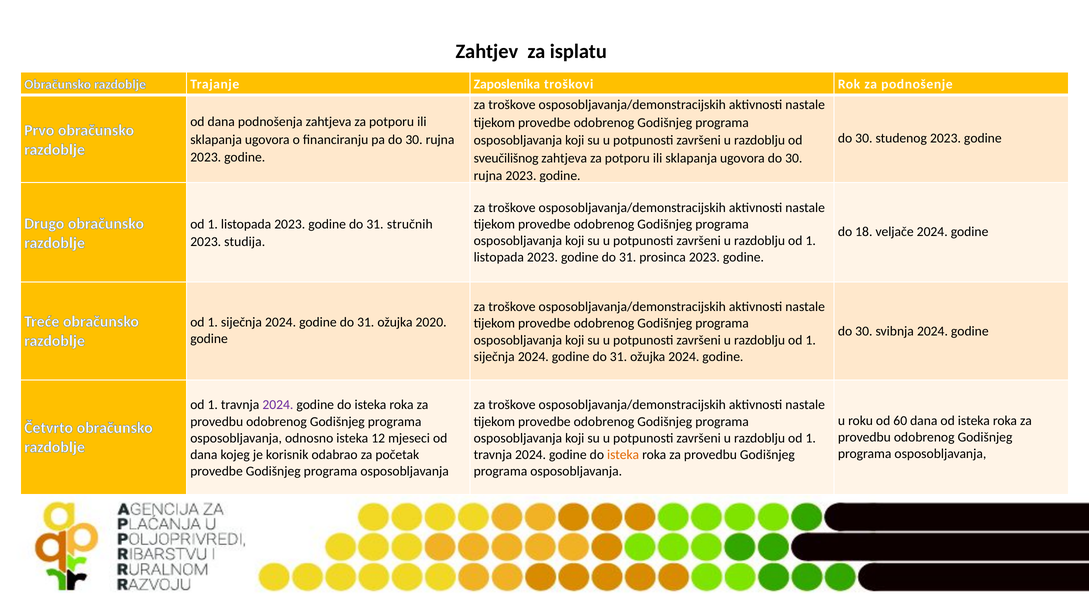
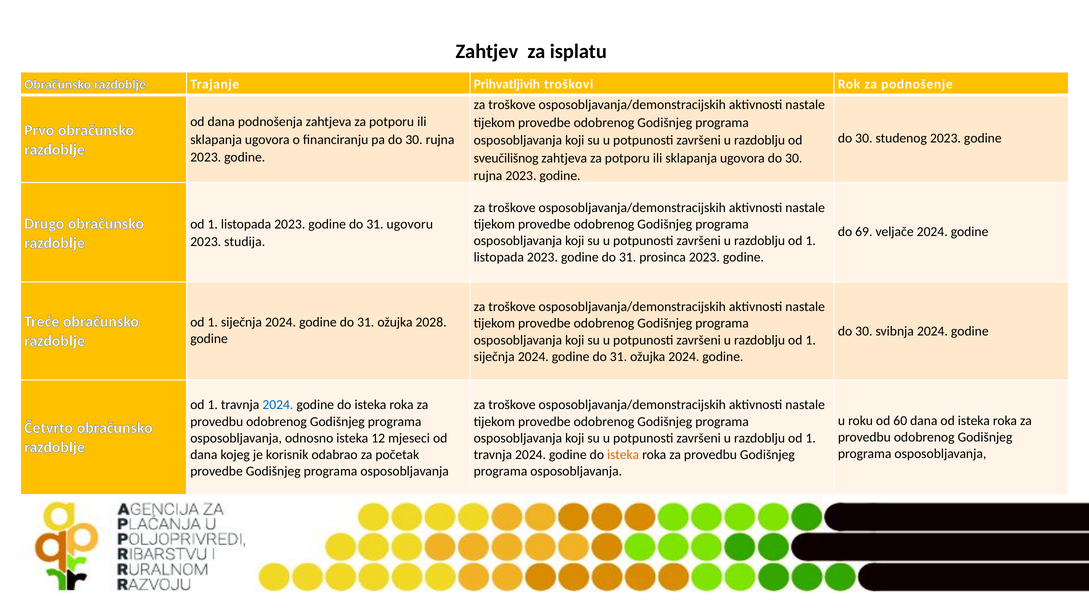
Zaposlenika: Zaposlenika -> Prihvatljivih (507, 84)
stručnih: stručnih -> ugovoru (410, 224)
18: 18 -> 69 (864, 232)
2020: 2020 -> 2028 (431, 322)
2024 colour: purple -> blue (278, 405)
